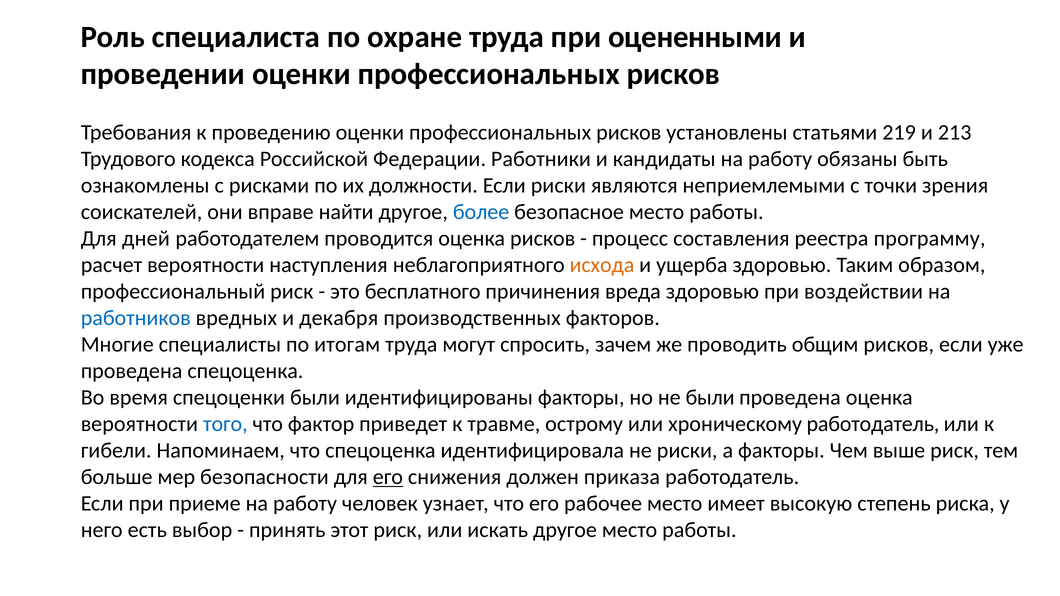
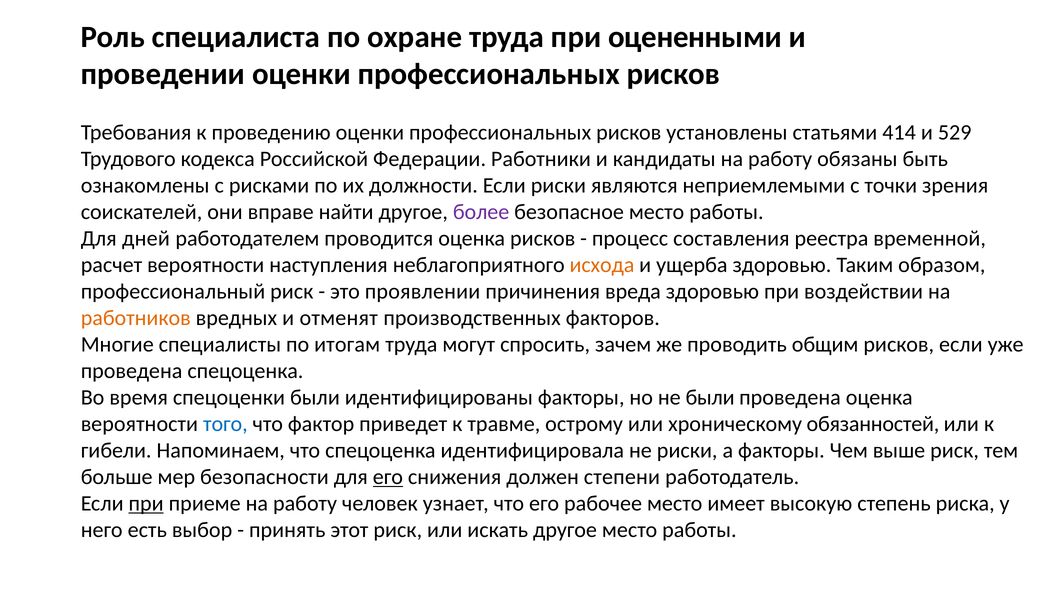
219: 219 -> 414 (899, 133)
213: 213 -> 529 (955, 133)
более colour: blue -> purple (481, 212)
программу: программу -> временной (930, 239)
бесплатного: бесплатного -> проявлении (423, 292)
работников colour: blue -> orange (136, 318)
декабря: декабря -> отменят (339, 318)
хроническому работодатель: работодатель -> обязанностей (873, 424)
приказа: приказа -> степени (622, 477)
при underline: none -> present (146, 504)
